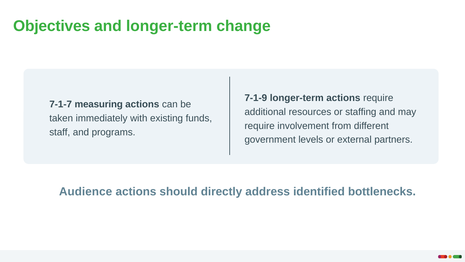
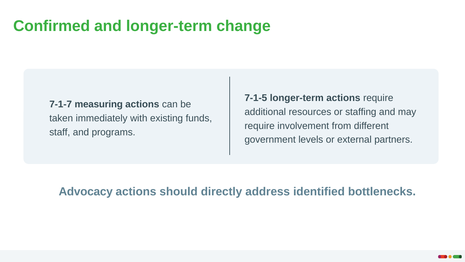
Objectives: Objectives -> Confirmed (52, 26)
7-1-9: 7-1-9 -> 7-1-5 (256, 98)
Audience: Audience -> Advocacy (86, 191)
